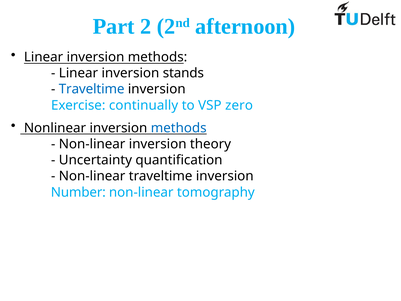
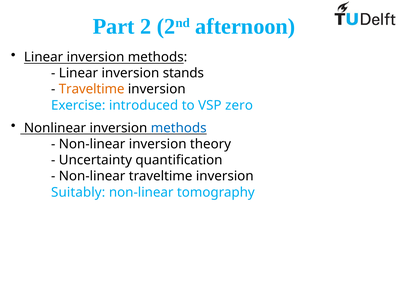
Traveltime colour: blue -> orange (92, 89)
continually: continually -> introduced (144, 105)
Number: Number -> Suitably (78, 192)
